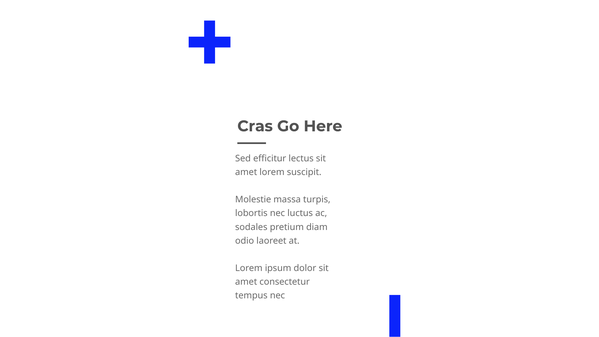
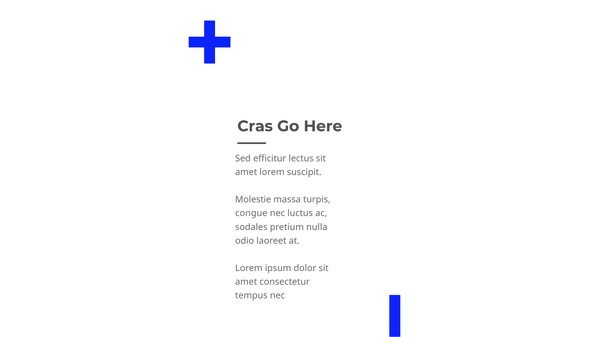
lobortis: lobortis -> congue (251, 213)
diam: diam -> nulla (317, 227)
